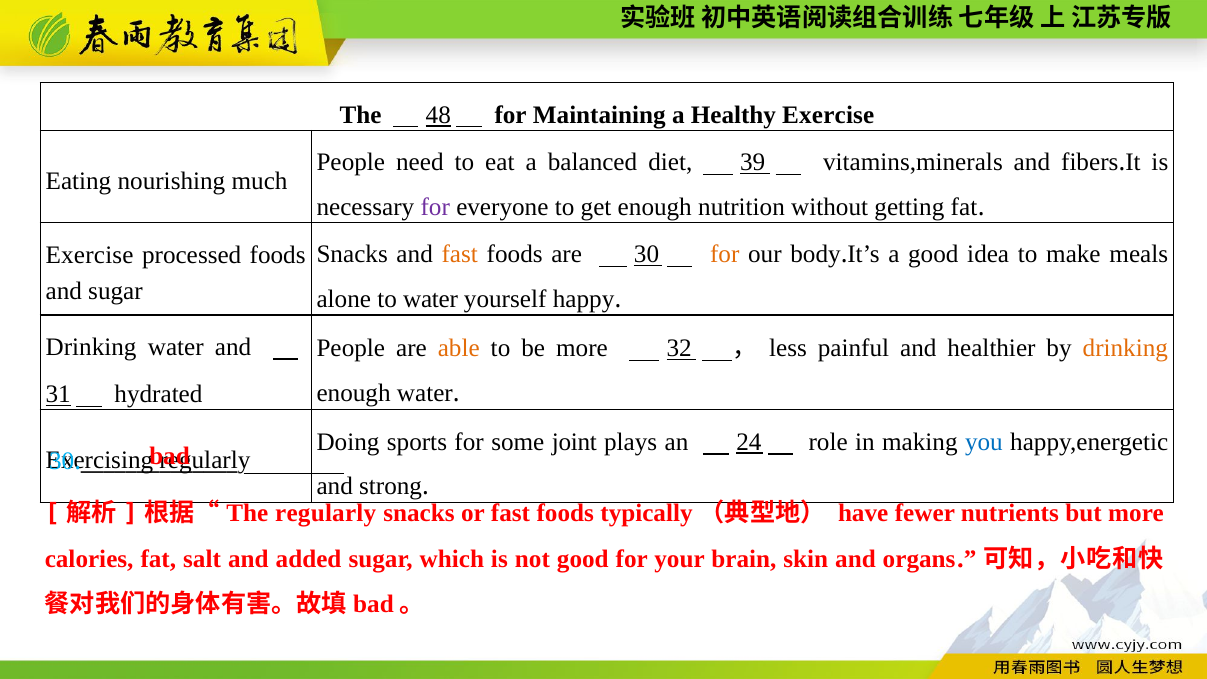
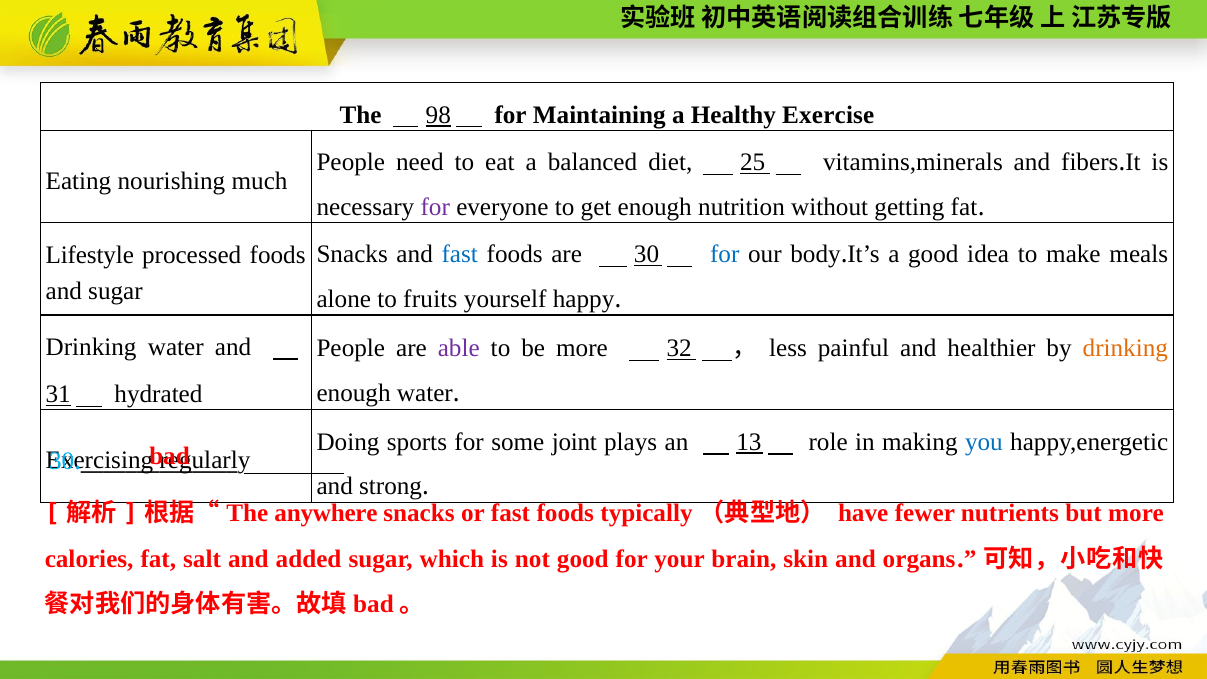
48: 48 -> 98 (438, 115)
39: 39 -> 25 (753, 162)
fast colour: orange -> blue (460, 255)
for colour: orange -> blue (725, 255)
Exercise: Exercise -> Lifestyle (90, 255)
to water: water -> fruits (430, 299)
able colour: orange -> purple (459, 348)
24: 24 -> 13 (749, 442)
regularly: regularly -> anywhere (326, 514)
